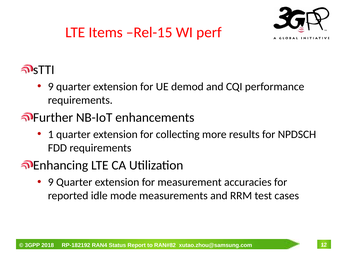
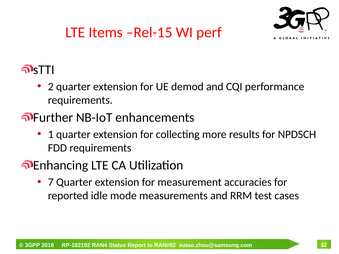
9: 9 -> 2 (51, 87)
9: 9 -> 7 (51, 182)
